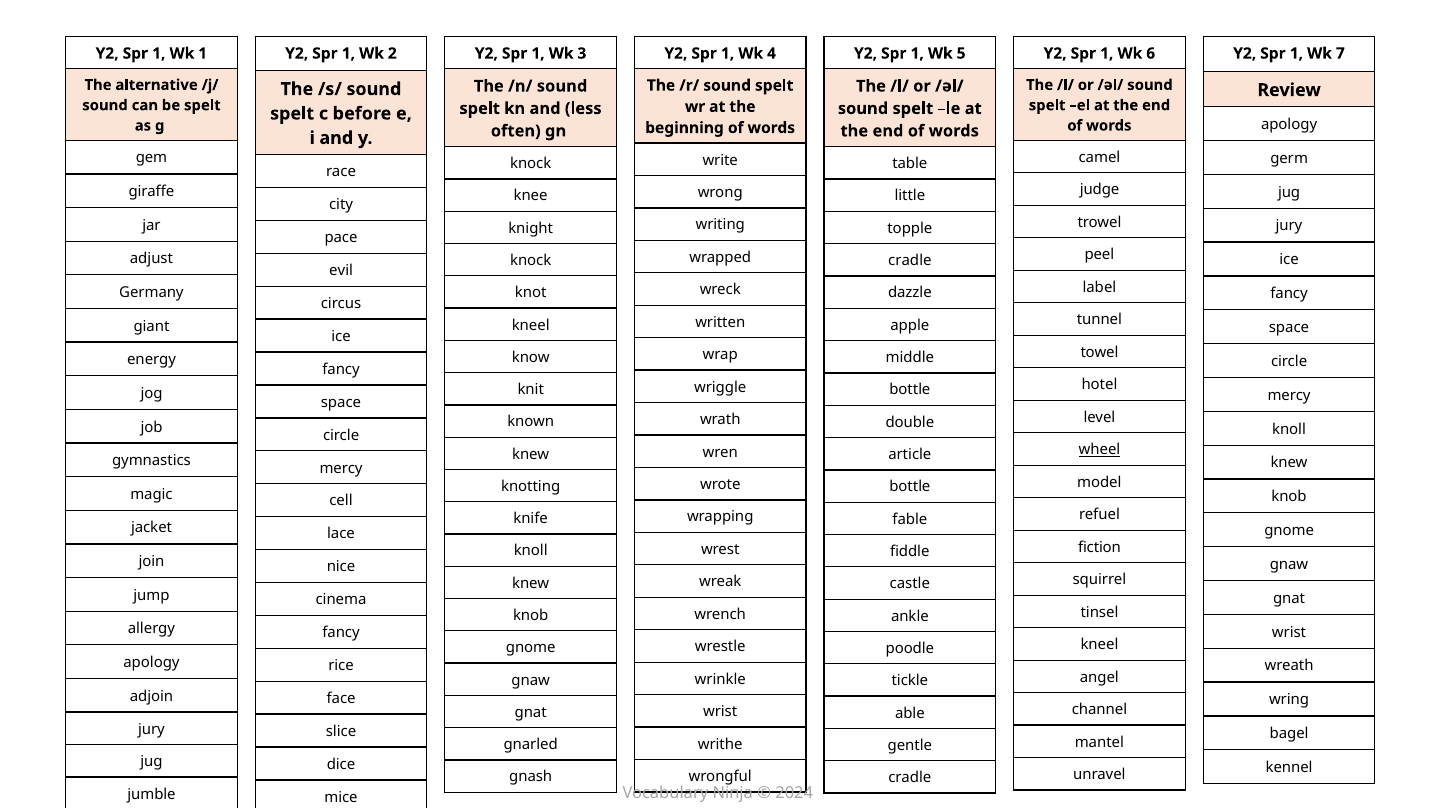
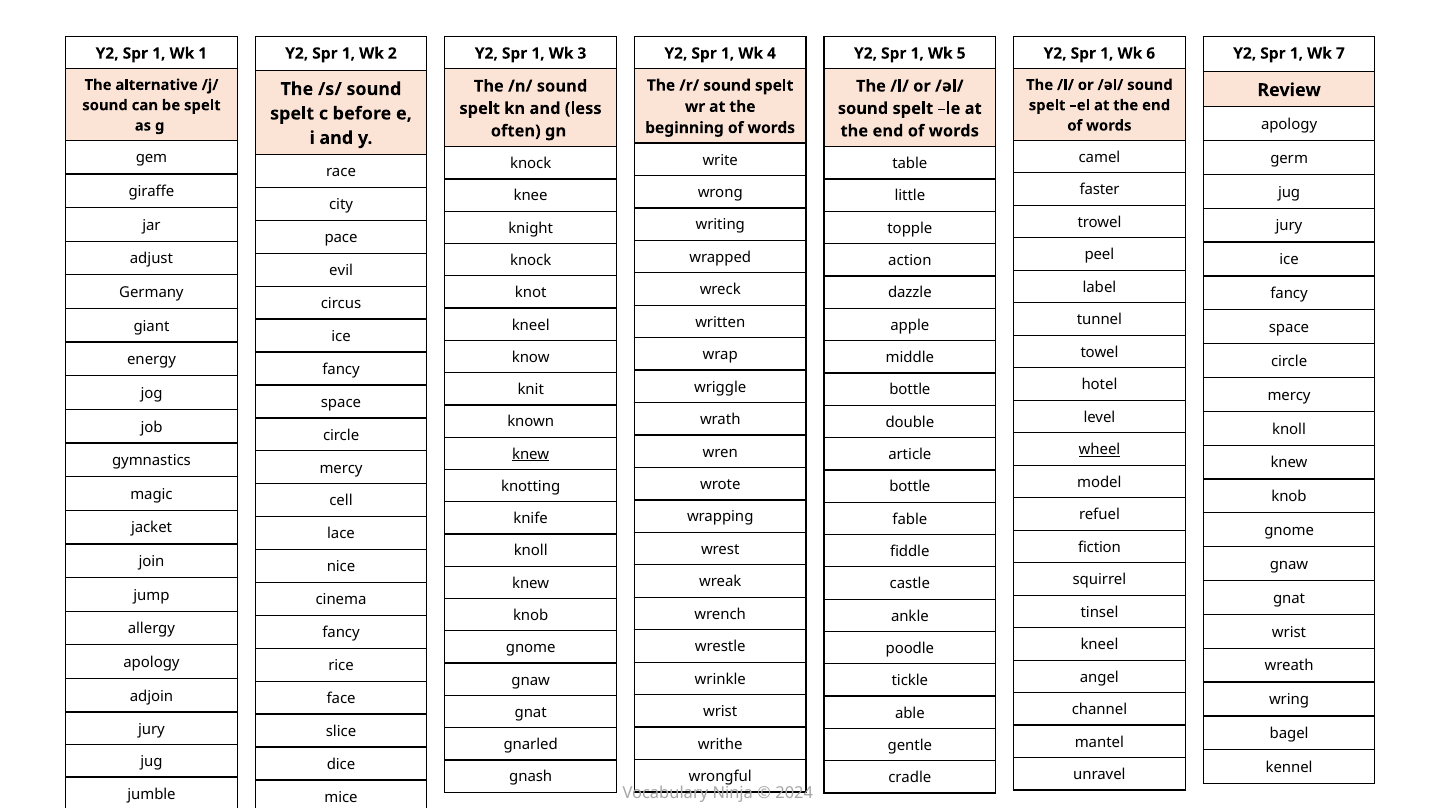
judge: judge -> faster (1100, 190)
cradle: cradle -> action (910, 261)
knew underline: none -> present (531, 454)
